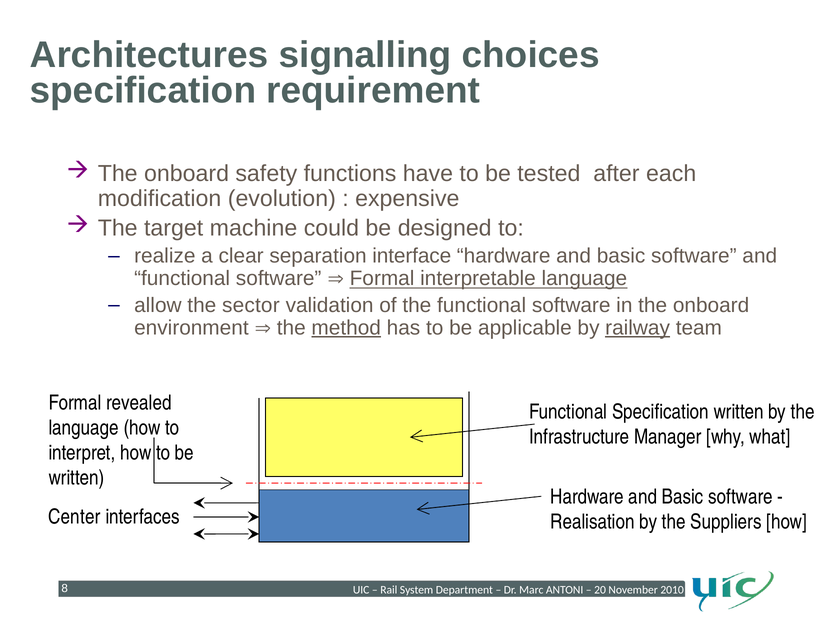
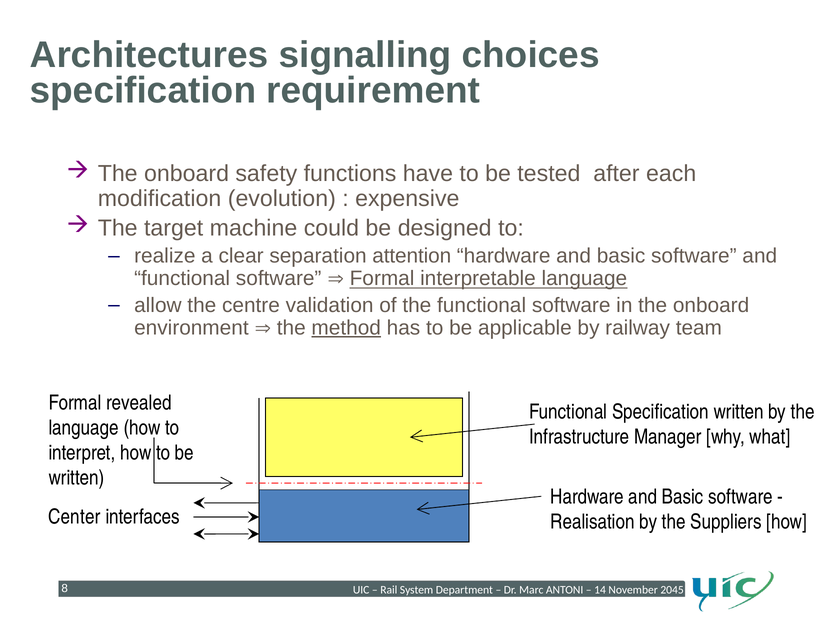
interface: interface -> attention (412, 256)
sector: sector -> centre (251, 305)
railway underline: present -> none (638, 328)
20: 20 -> 14 (600, 590)
2010: 2010 -> 2045 (672, 590)
